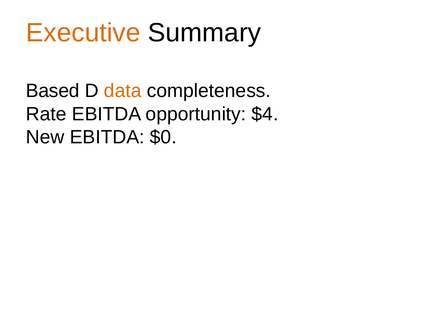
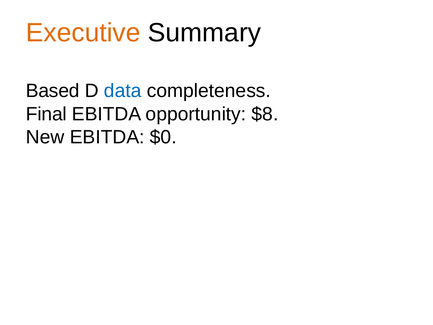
data colour: orange -> blue (123, 91)
Rate: Rate -> Final (46, 114)
$4: $4 -> $8 (265, 114)
